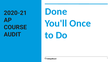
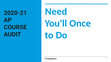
Done: Done -> Need (56, 12)
